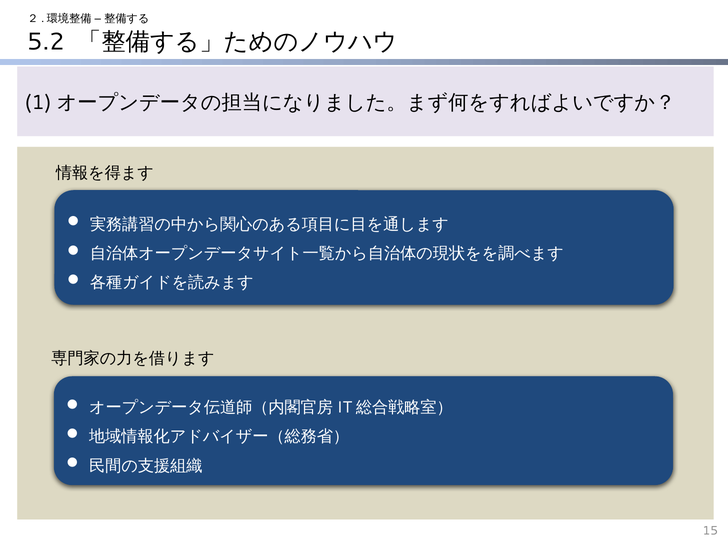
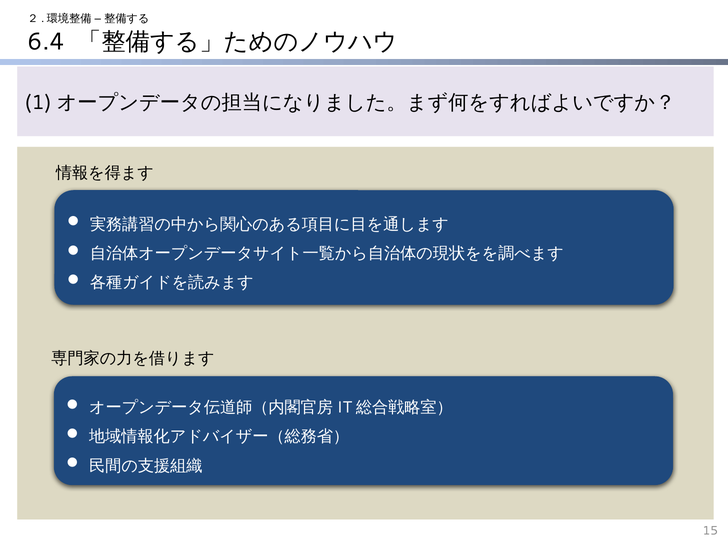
5.2: 5.2 -> 6.4 (46, 42)
